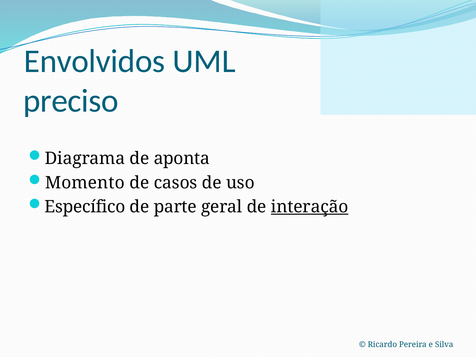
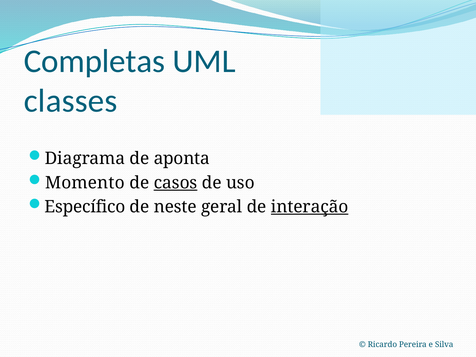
Envolvidos: Envolvidos -> Completas (94, 61)
preciso: preciso -> classes (71, 101)
casos underline: none -> present (176, 183)
parte: parte -> neste (175, 207)
